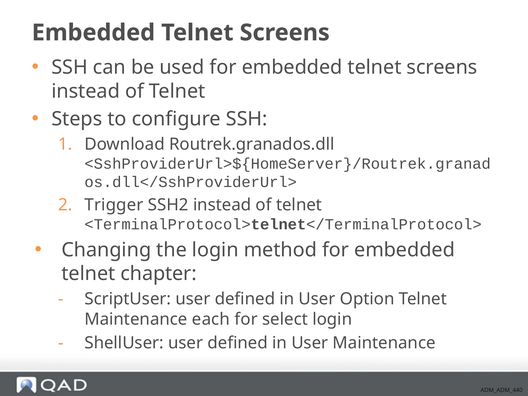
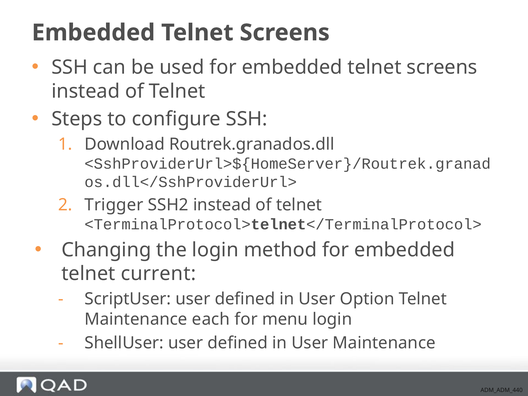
chapter: chapter -> current (158, 274)
select: select -> menu (285, 319)
